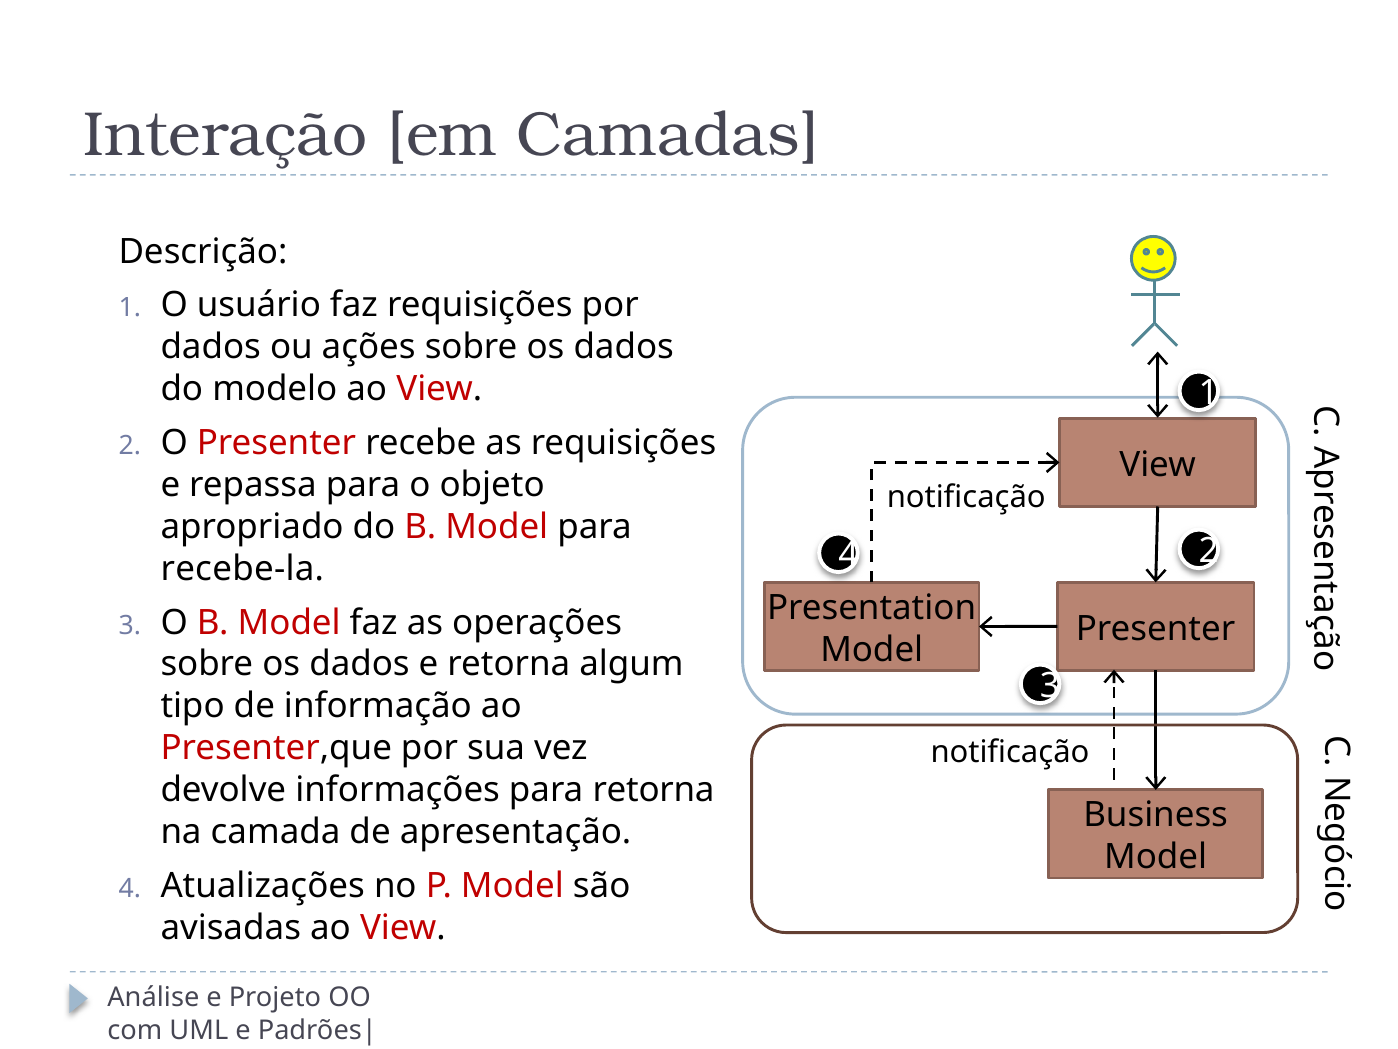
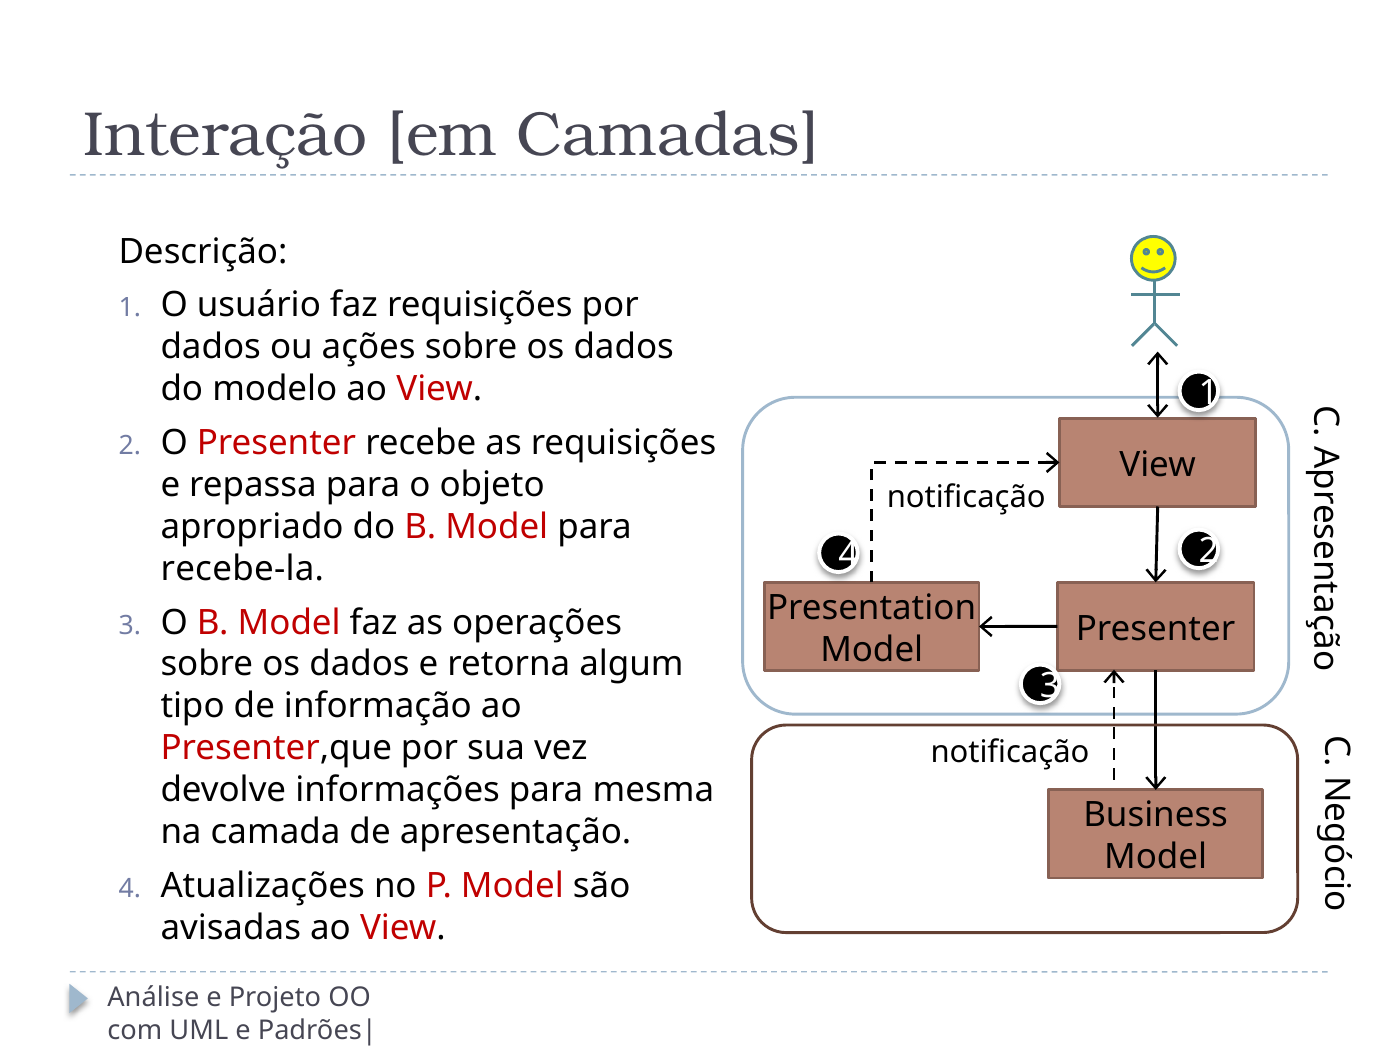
para retorna: retorna -> mesma (653, 790)
